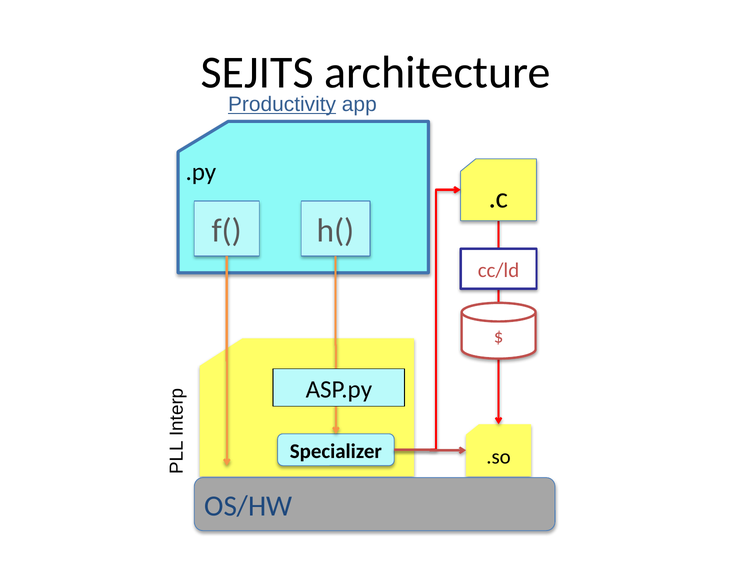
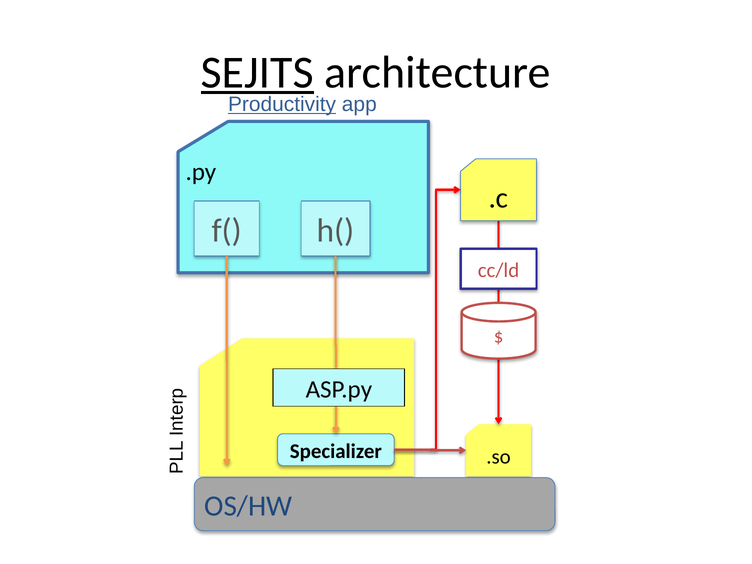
SEJITS underline: none -> present (257, 73)
